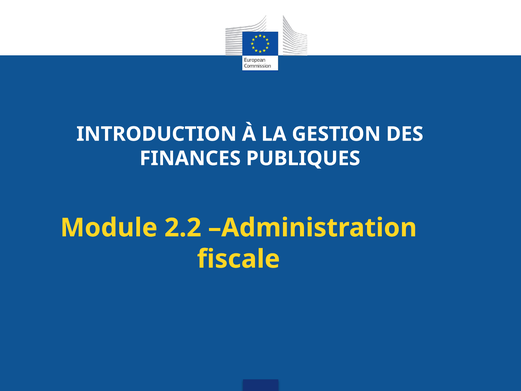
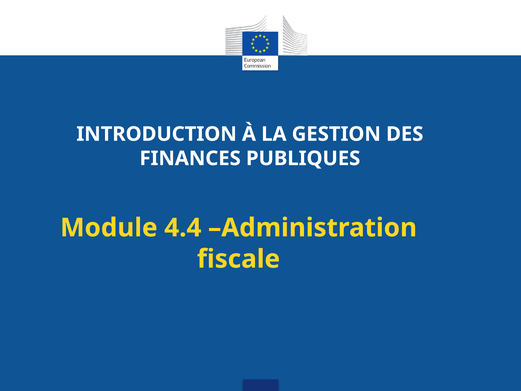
2.2: 2.2 -> 4.4 (183, 228)
